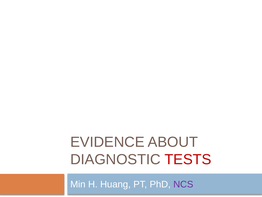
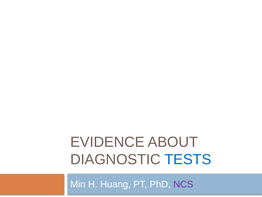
TESTS colour: red -> blue (188, 159)
